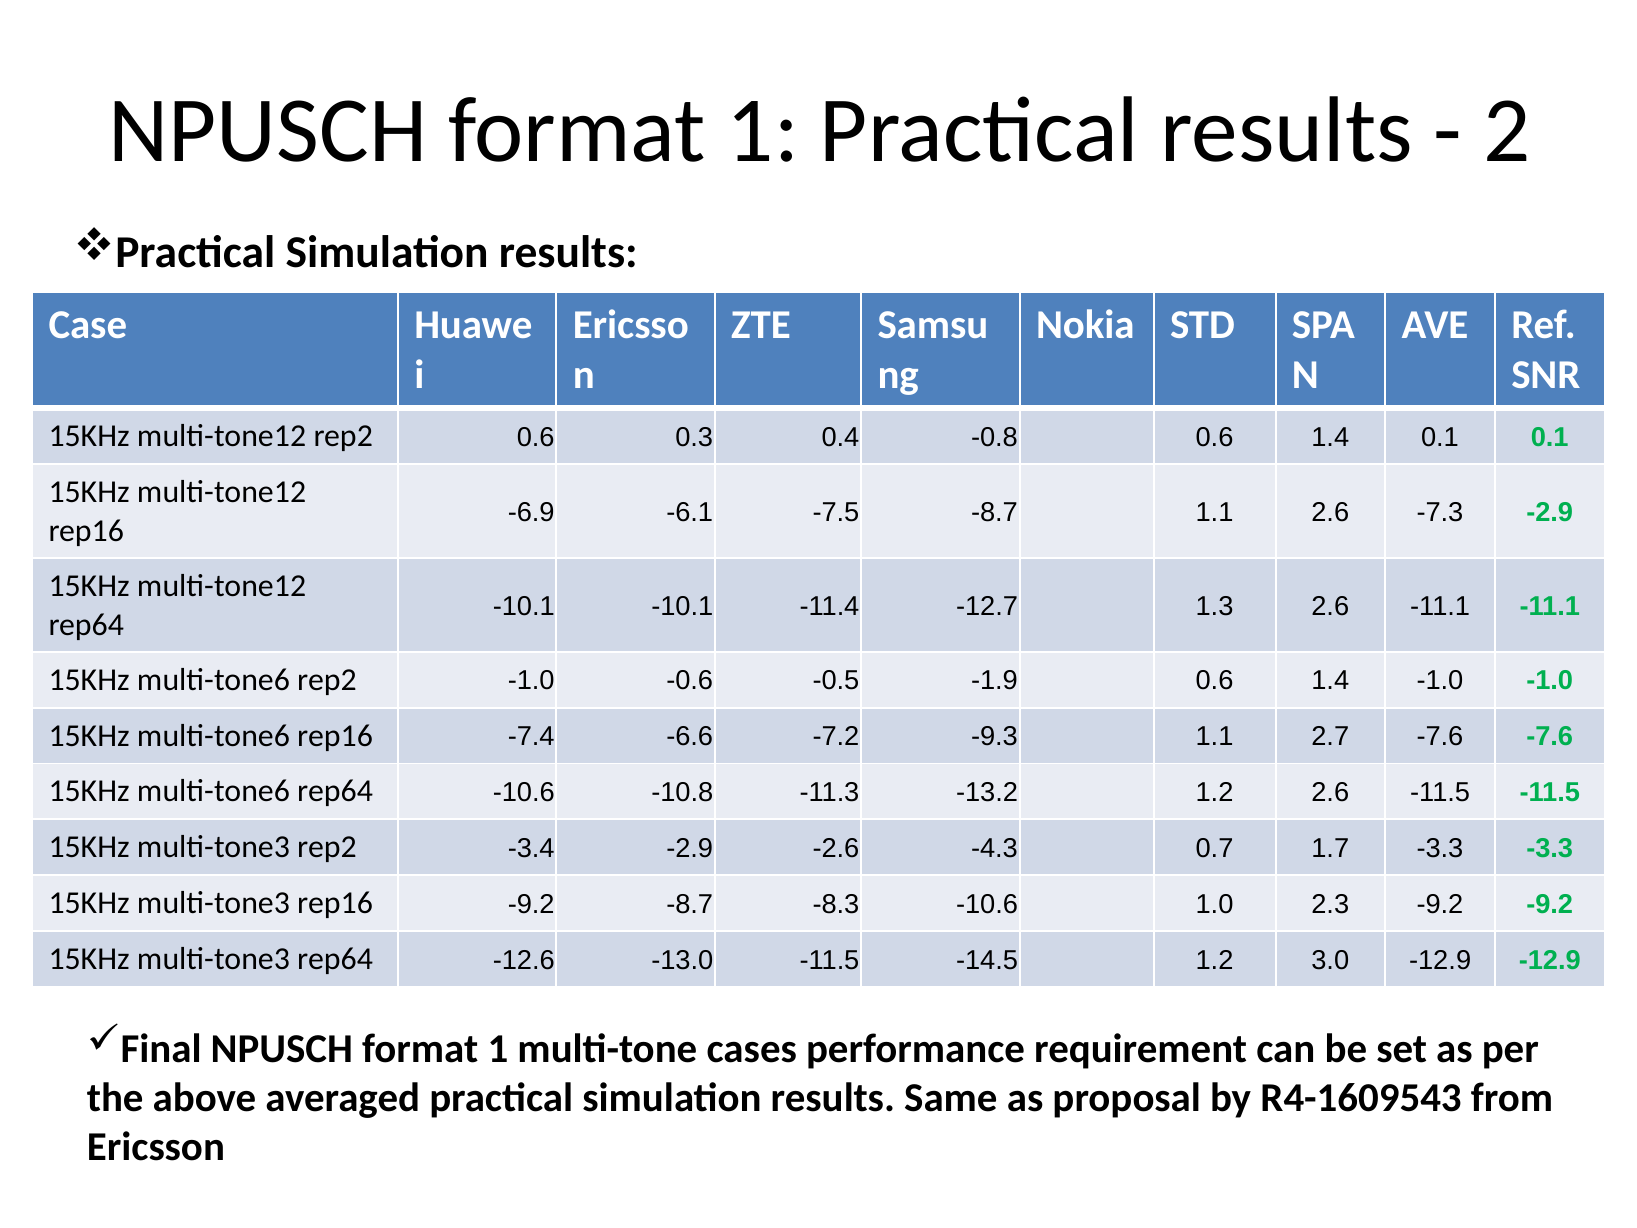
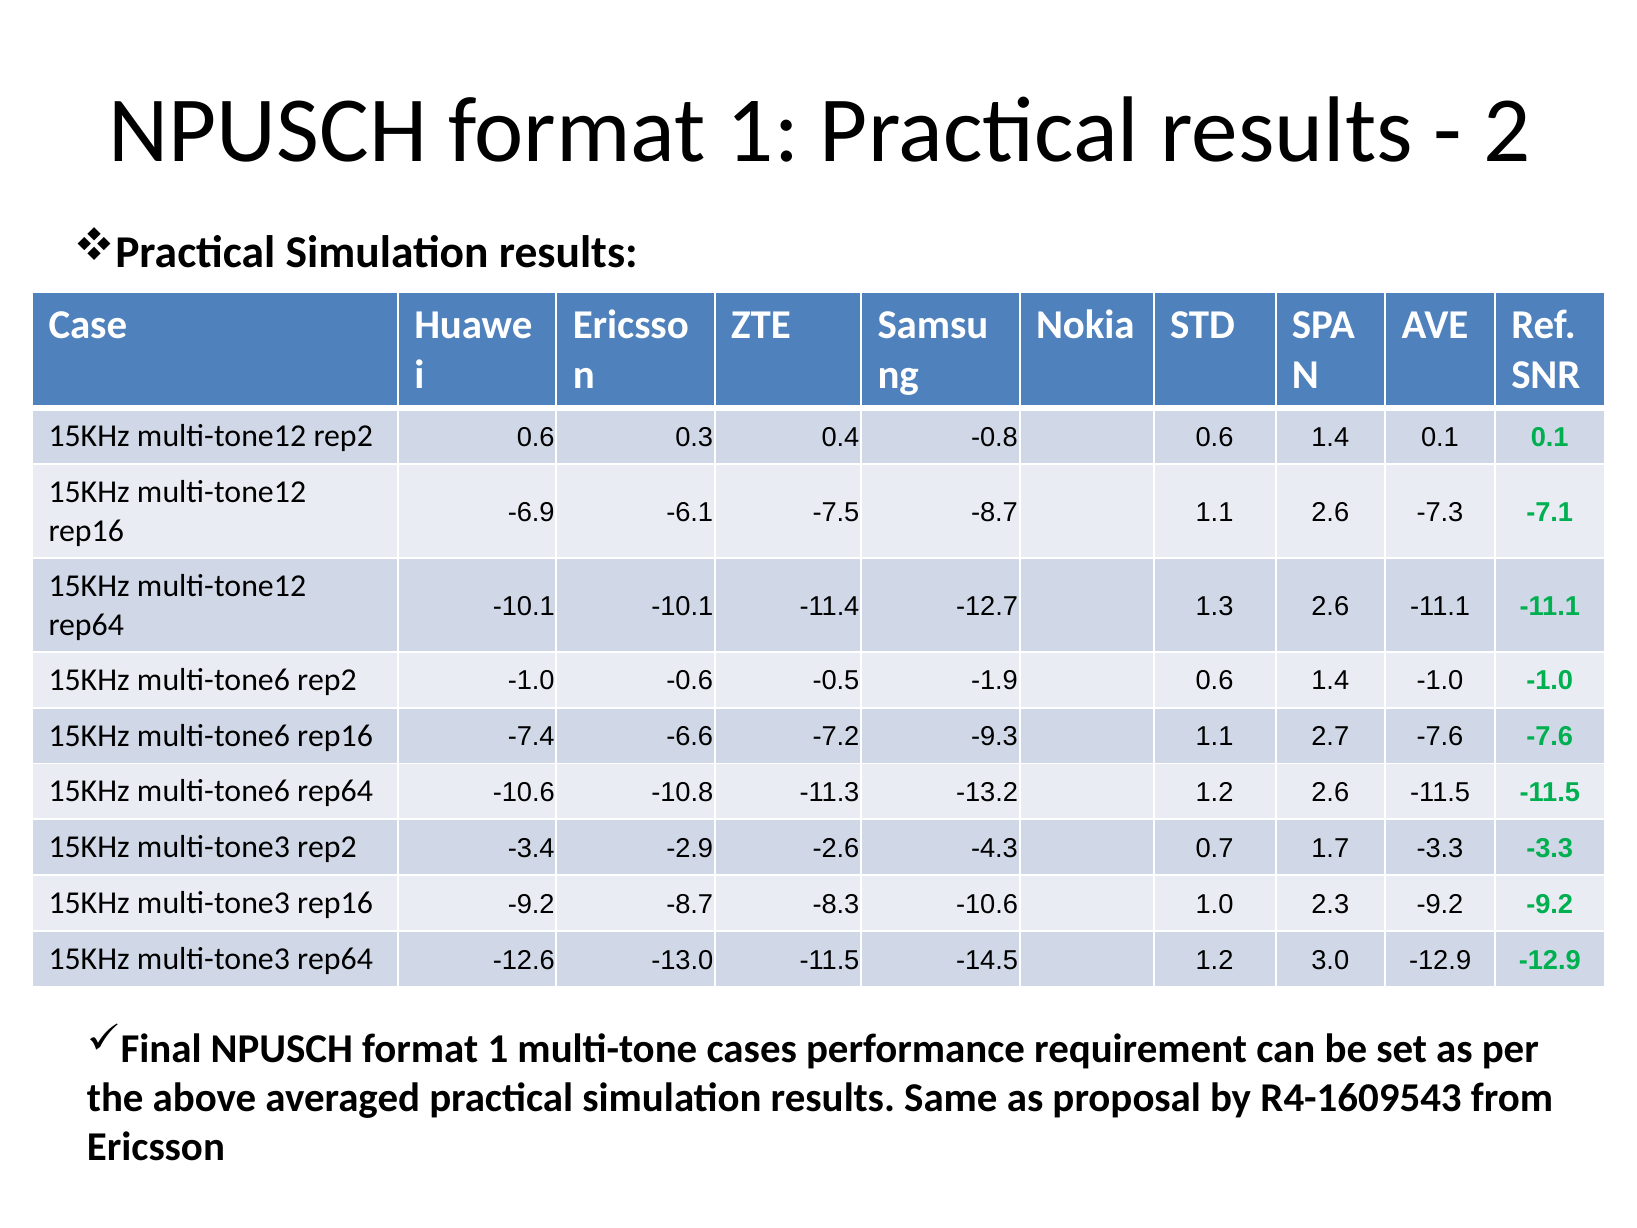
-7.3 -2.9: -2.9 -> -7.1 (1550, 512)
